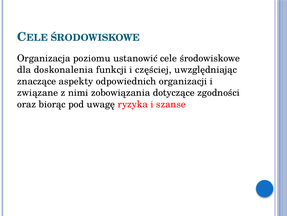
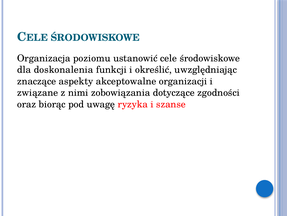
częściej: częściej -> określić (153, 70)
odpowiednich: odpowiednich -> akceptowalne (126, 81)
